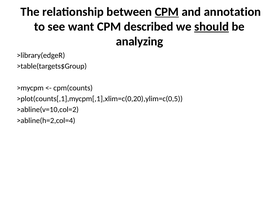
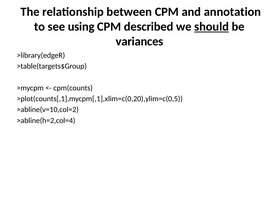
CPM underline: present -> none (167, 12)
want: want -> using (81, 27)
analyzing: analyzing -> variances (140, 42)
